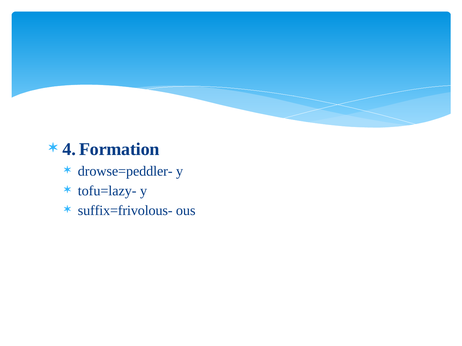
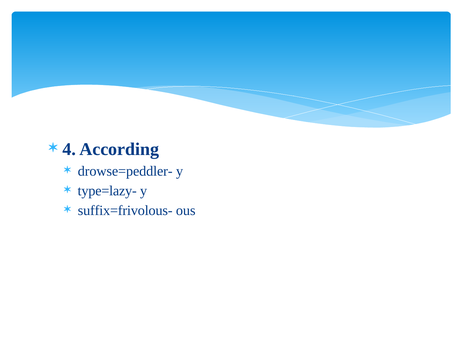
Formation: Formation -> According (119, 150)
tofu=lazy-: tofu=lazy- -> type=lazy- (107, 191)
